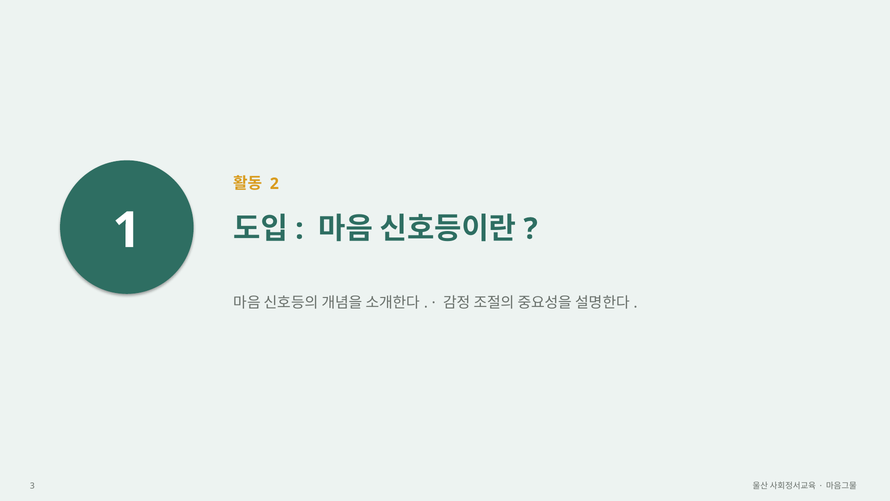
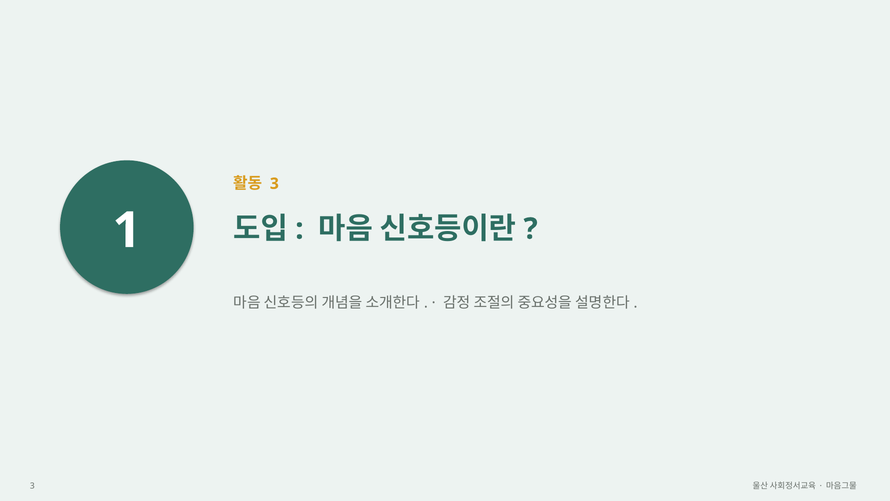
2: 2 -> 3 (274, 184)
